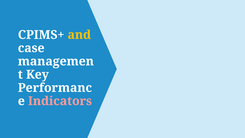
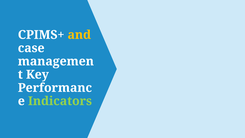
Indicators colour: pink -> light green (60, 101)
